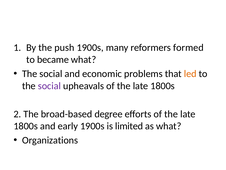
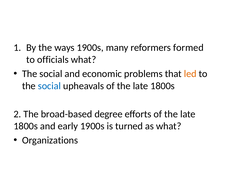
push: push -> ways (64, 47)
became: became -> officials (53, 59)
social colour: purple -> blue (49, 86)
limited: limited -> turned (129, 126)
